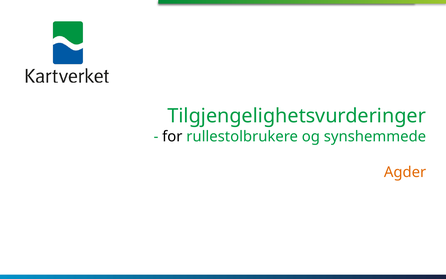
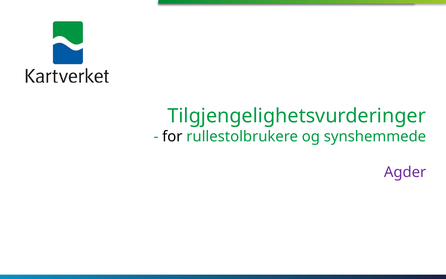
Agder colour: orange -> purple (405, 172)
